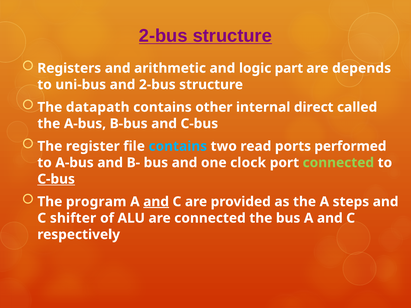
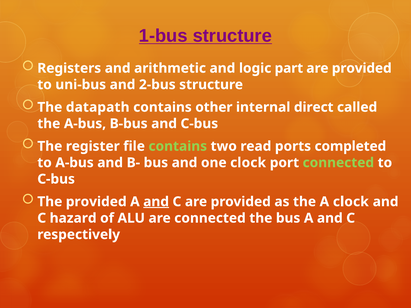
2-bus: 2-bus -> 1-bus (163, 36)
depends: depends -> provided (362, 68)
contains colour: light blue -> light green (178, 146)
performed: performed -> completed (350, 146)
C-bus underline: present -> none (56, 179)
The program: program -> provided (96, 202)
A steps: steps -> clock (351, 202)
shifter: shifter -> hazard (73, 218)
